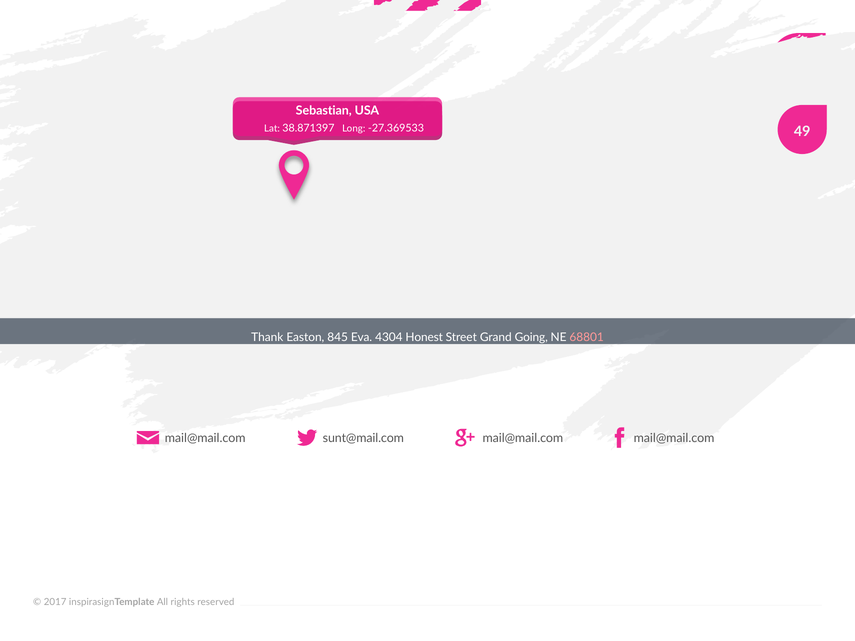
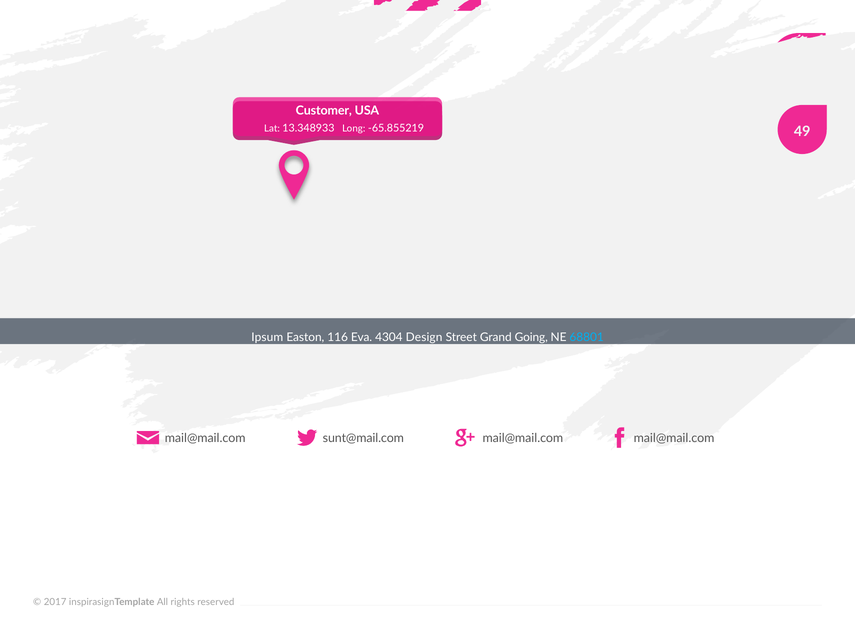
Sebastian: Sebastian -> Customer (324, 111)
38.871397: 38.871397 -> 13.348933 (308, 128)
-27.369533: -27.369533 -> -65.855219 (396, 128)
Thank: Thank -> Ipsum (267, 337)
845: 845 -> 116 (338, 337)
Honest: Honest -> Design (424, 337)
68801 colour: pink -> light blue (587, 337)
